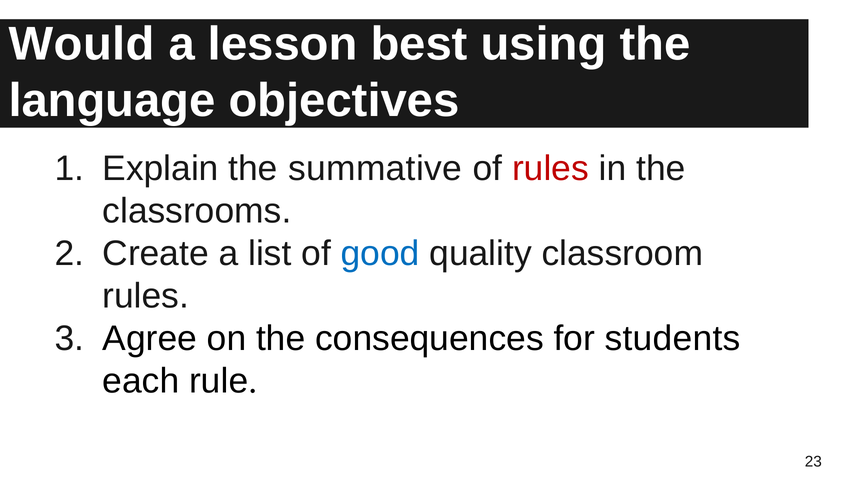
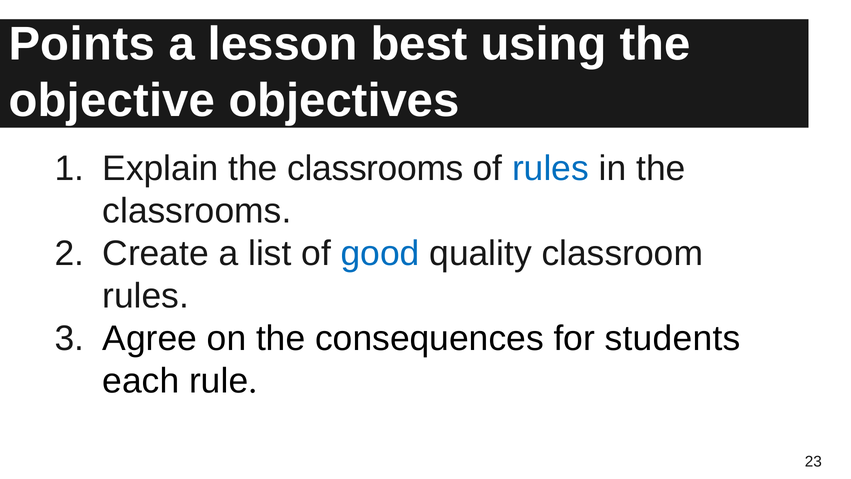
Would: Would -> Points (82, 44)
language: language -> objective (112, 101)
Explain the summative: summative -> classrooms (375, 168)
rules colour: red -> blue (551, 168)
